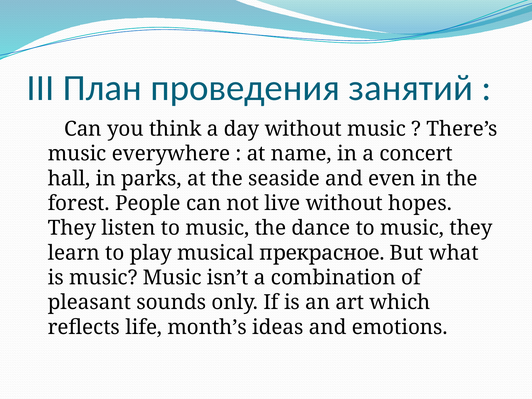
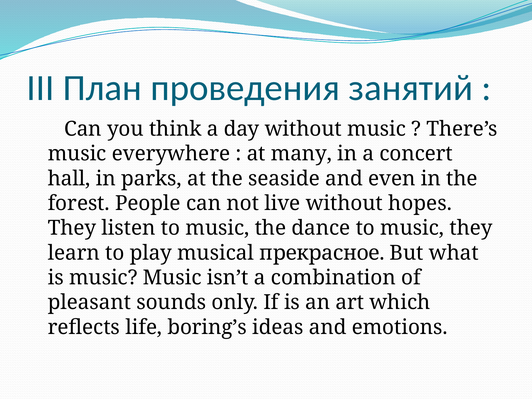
name: name -> many (301, 154)
month’s: month’s -> boring’s (207, 327)
